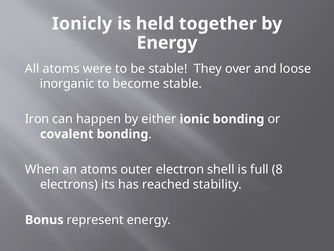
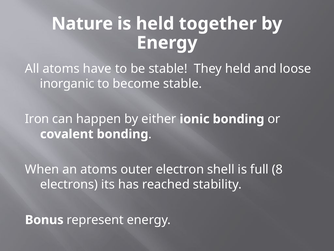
Ionicly: Ionicly -> Nature (82, 24)
were: were -> have (97, 68)
They over: over -> held (238, 68)
